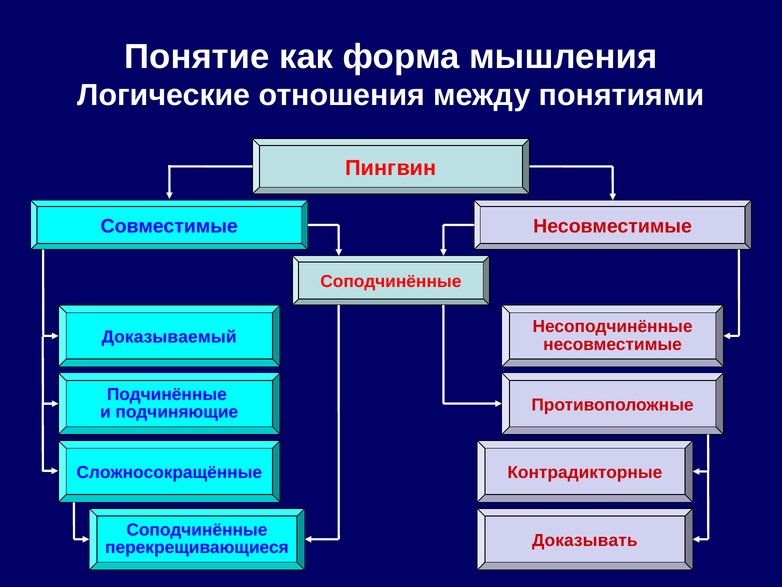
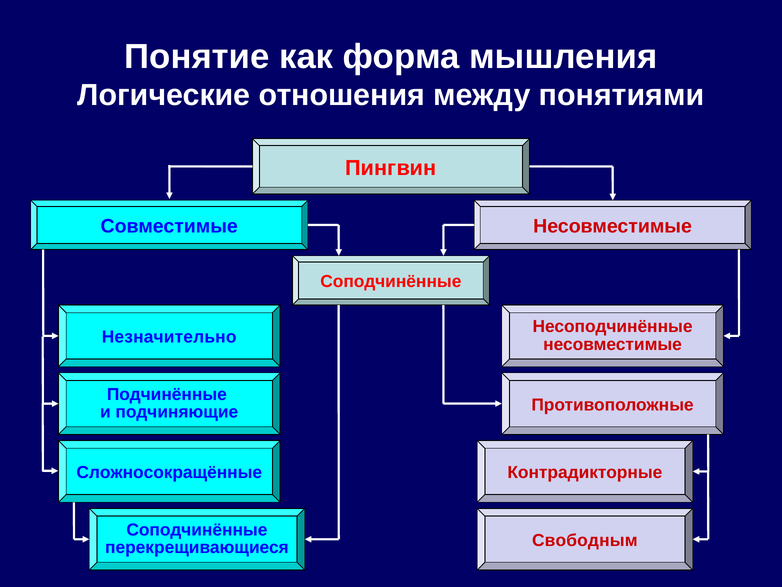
Доказываемый: Доказываемый -> Незначительно (169, 337)
Доказывать: Доказывать -> Свободным (585, 540)
